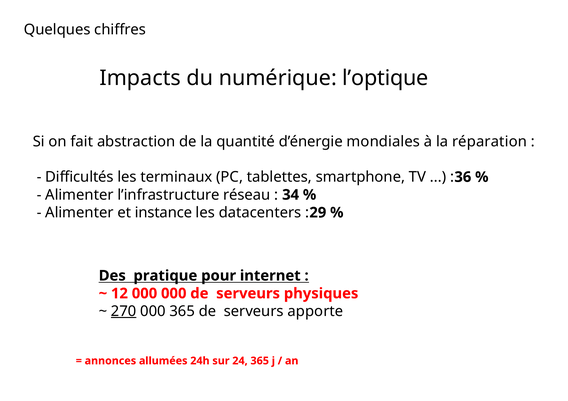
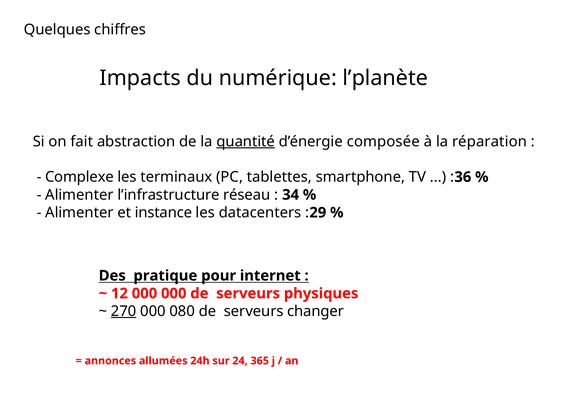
l’optique: l’optique -> l’planète (385, 78)
quantité underline: none -> present (246, 142)
mondiales: mondiales -> composée (383, 142)
Difficultés: Difficultés -> Complexe (79, 177)
000 365: 365 -> 080 (182, 312)
apporte: apporte -> changer (316, 312)
